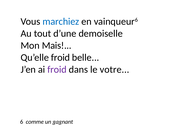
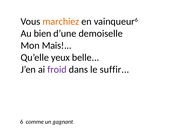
marchiez colour: blue -> orange (61, 21)
tout: tout -> bien (43, 33)
Qu’elle froid: froid -> yeux (60, 57)
votre: votre -> suffir (114, 69)
